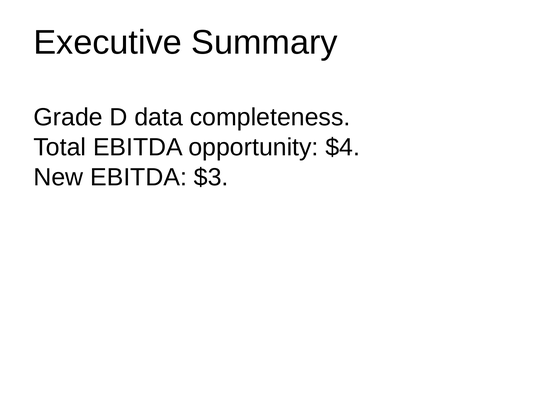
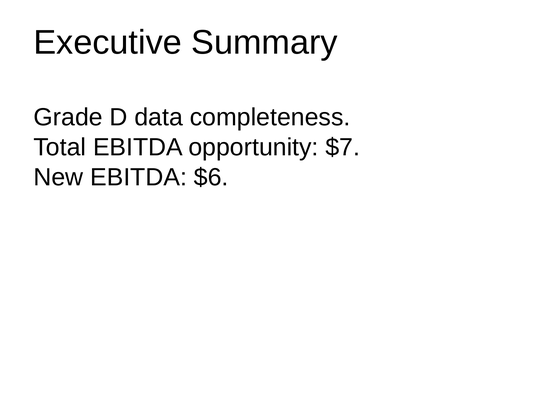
$4: $4 -> $7 (343, 147)
$3: $3 -> $6 (211, 177)
